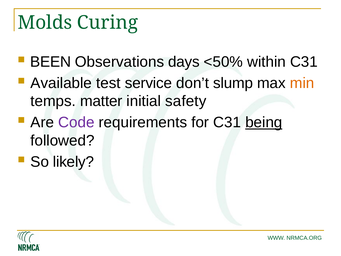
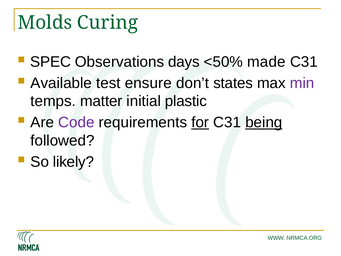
BEEN: BEEN -> SPEC (51, 62)
within: within -> made (266, 62)
service: service -> ensure (148, 83)
slump: slump -> states (233, 83)
min colour: orange -> purple (302, 83)
safety: safety -> plastic (186, 101)
for underline: none -> present (200, 122)
